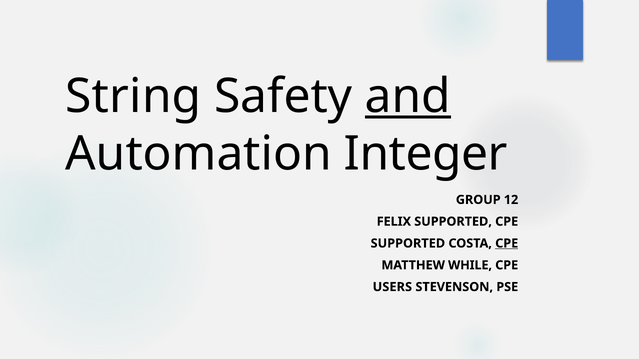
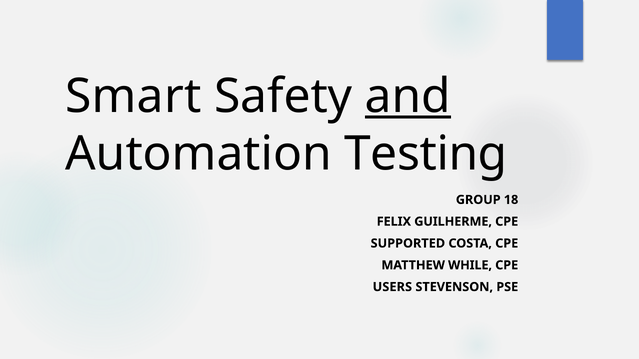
String: String -> Smart (133, 97)
Integer: Integer -> Testing (426, 154)
12: 12 -> 18 (511, 200)
FELIX SUPPORTED: SUPPORTED -> GUILHERME (453, 222)
CPE underline: present -> none (507, 244)
